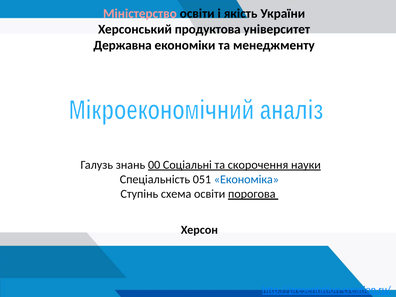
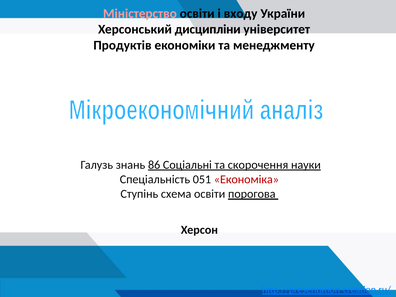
якість: якість -> входу (241, 14)
продуктова: продуктова -> дисципліни (208, 29)
Державна: Державна -> Продуктів (122, 45)
00: 00 -> 86 (154, 165)
Економіка colour: blue -> red (246, 179)
